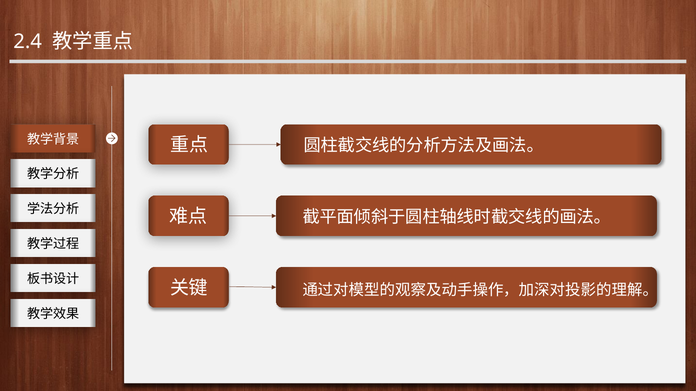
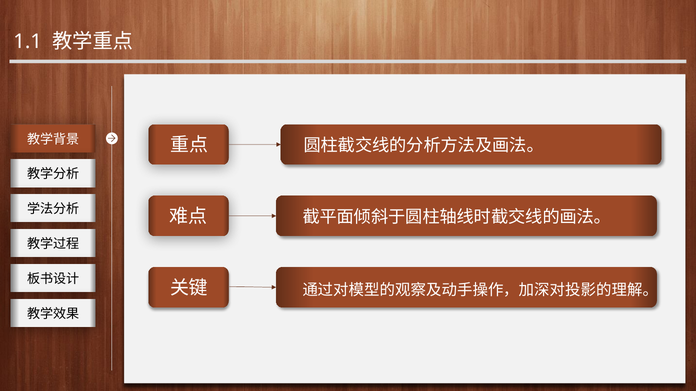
2.4: 2.4 -> 1.1 (28, 42)
